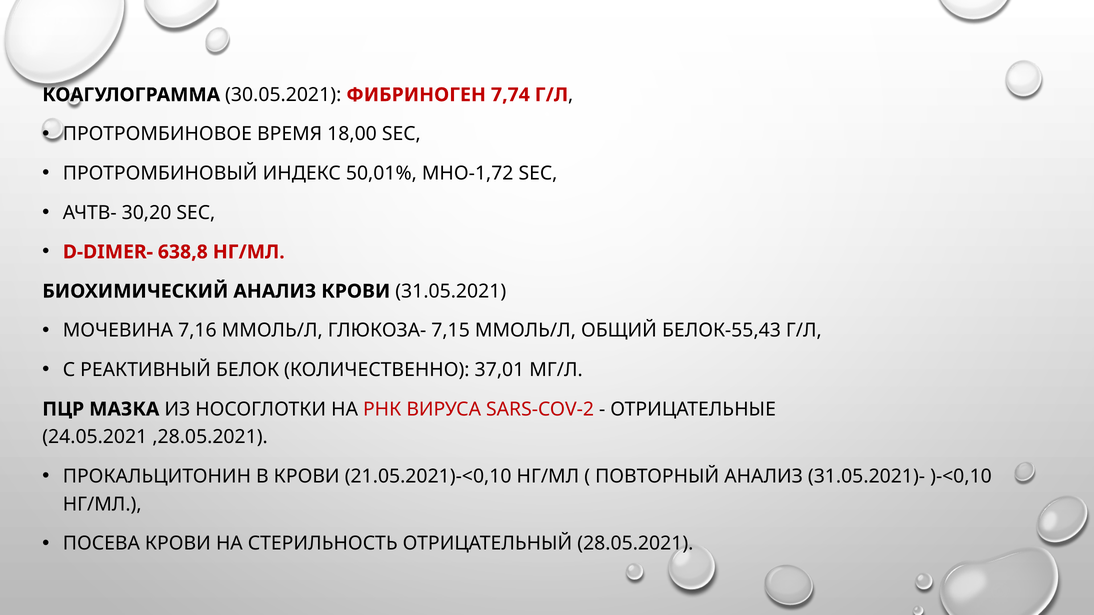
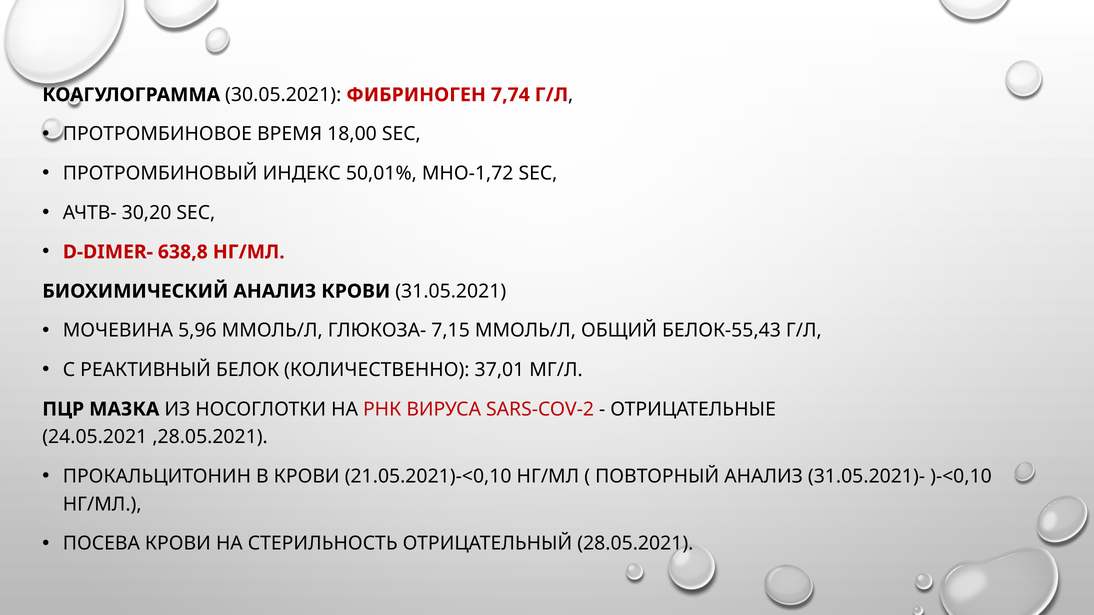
7,16: 7,16 -> 5,96 (197, 331)
